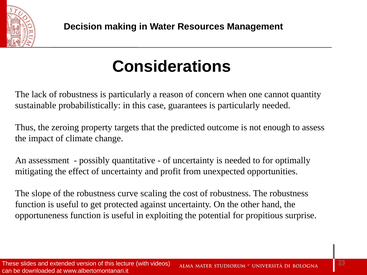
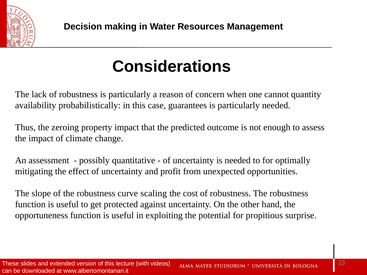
sustainable: sustainable -> availability (36, 105)
property targets: targets -> impact (127, 127)
